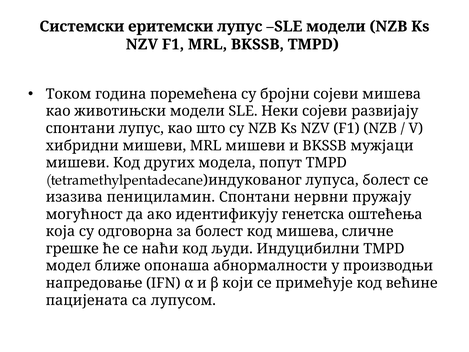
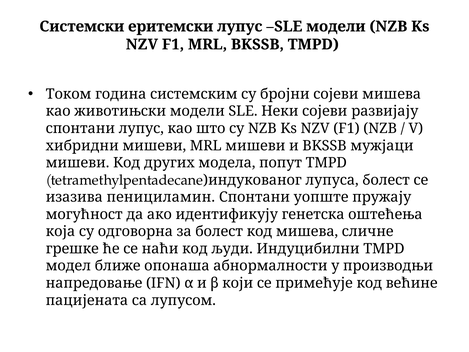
поремећена: поремећена -> системским (194, 94)
нервни: нервни -> уопште (321, 197)
